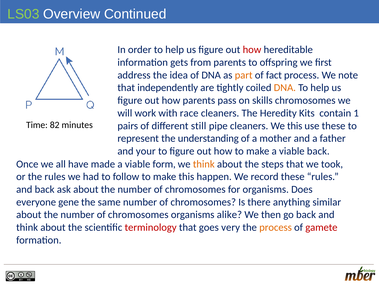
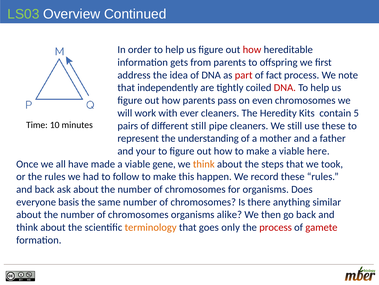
part colour: orange -> red (244, 75)
DNA colour: orange -> red (285, 87)
skills: skills -> even (262, 100)
race: race -> ever (189, 113)
1: 1 -> 5 (356, 113)
82: 82 -> 10 (55, 125)
We this: this -> still (295, 125)
viable back: back -> here (318, 151)
form: form -> gene (164, 164)
gene: gene -> basis (69, 202)
terminology colour: red -> orange (151, 227)
very: very -> only (231, 227)
process colour: orange -> red (276, 227)
